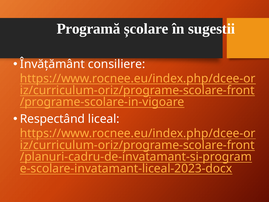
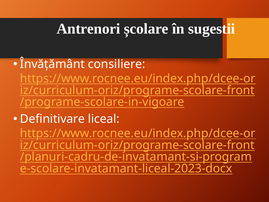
Programă: Programă -> Antrenori (88, 29)
Respectând: Respectând -> Definitivare (52, 119)
